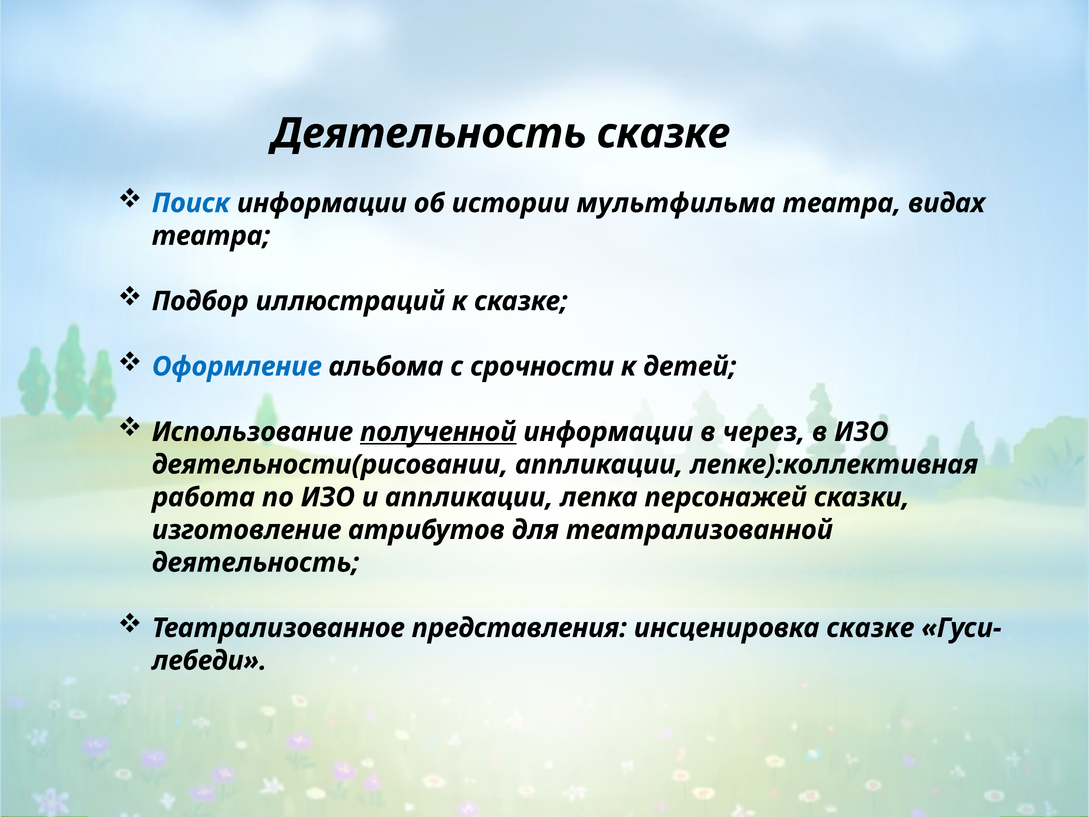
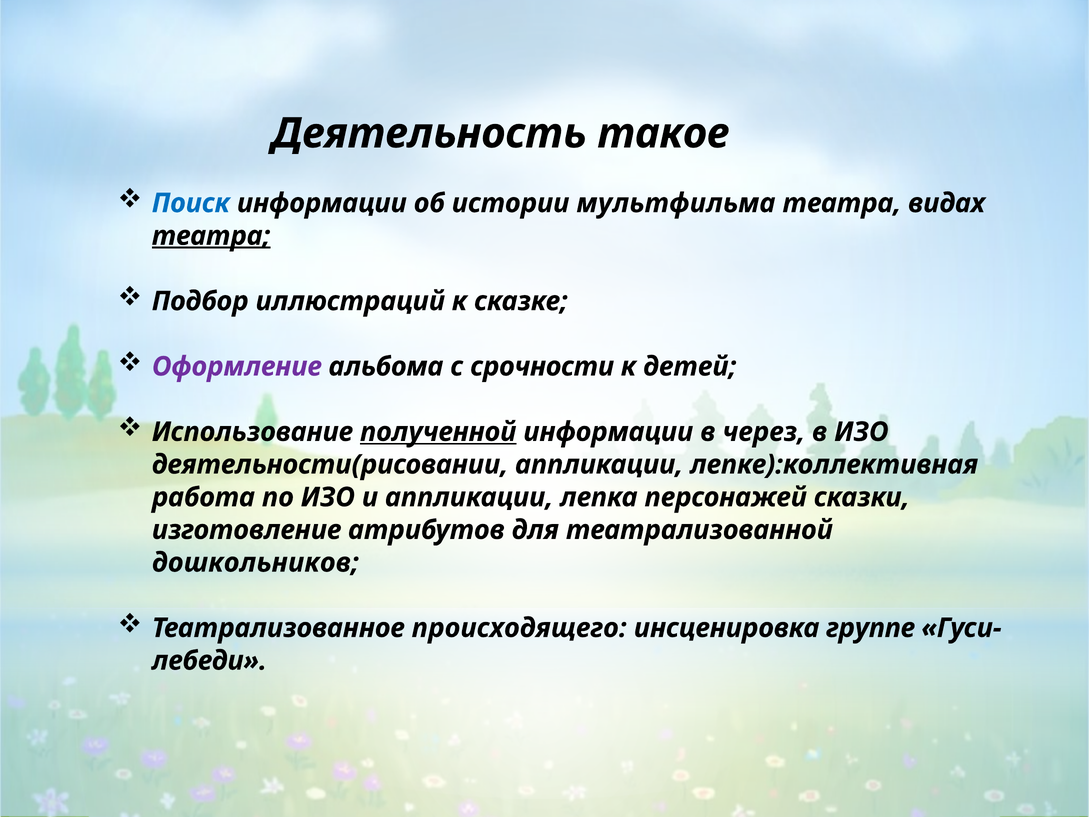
Деятельность сказке: сказке -> такое (663, 133)
театра underline: none -> present (211, 236)
Оформление colour: blue -> purple (237, 366)
деятельность: деятельность -> дошкольников (255, 562)
представления: представления -> происходящего (519, 628)
инсценировка сказке: сказке -> группе (871, 628)
